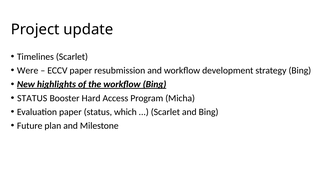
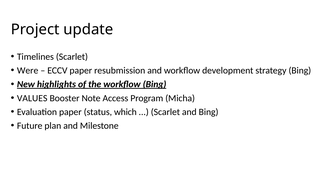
STATUS: STATUS -> VALUES (32, 98)
Hard: Hard -> Note (91, 98)
